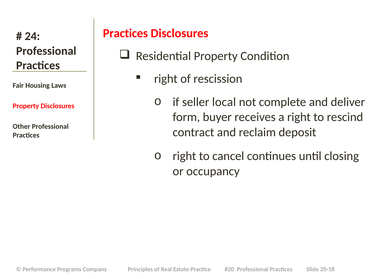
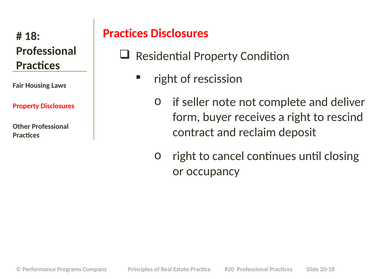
24: 24 -> 18 (32, 36)
local: local -> note (224, 102)
